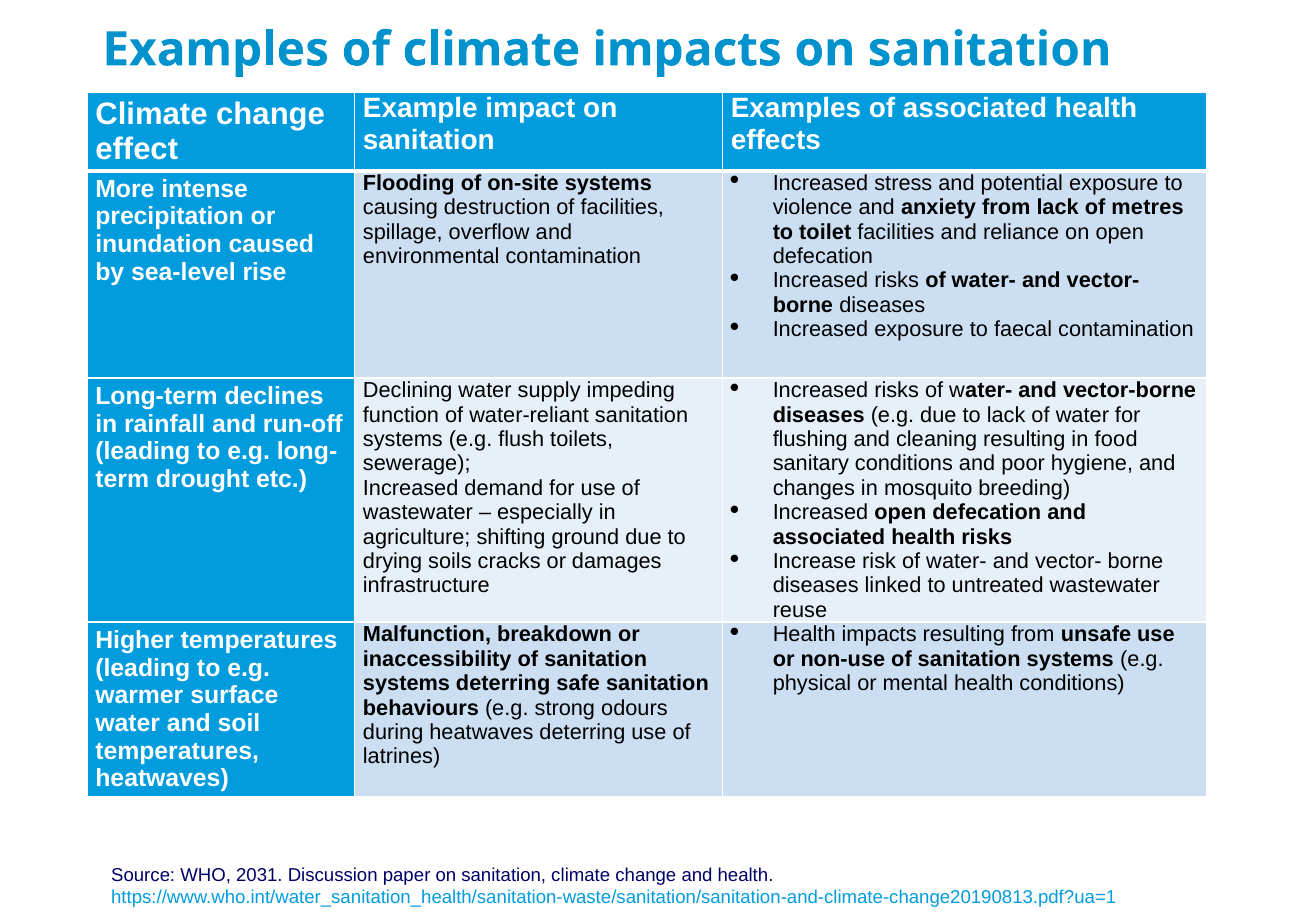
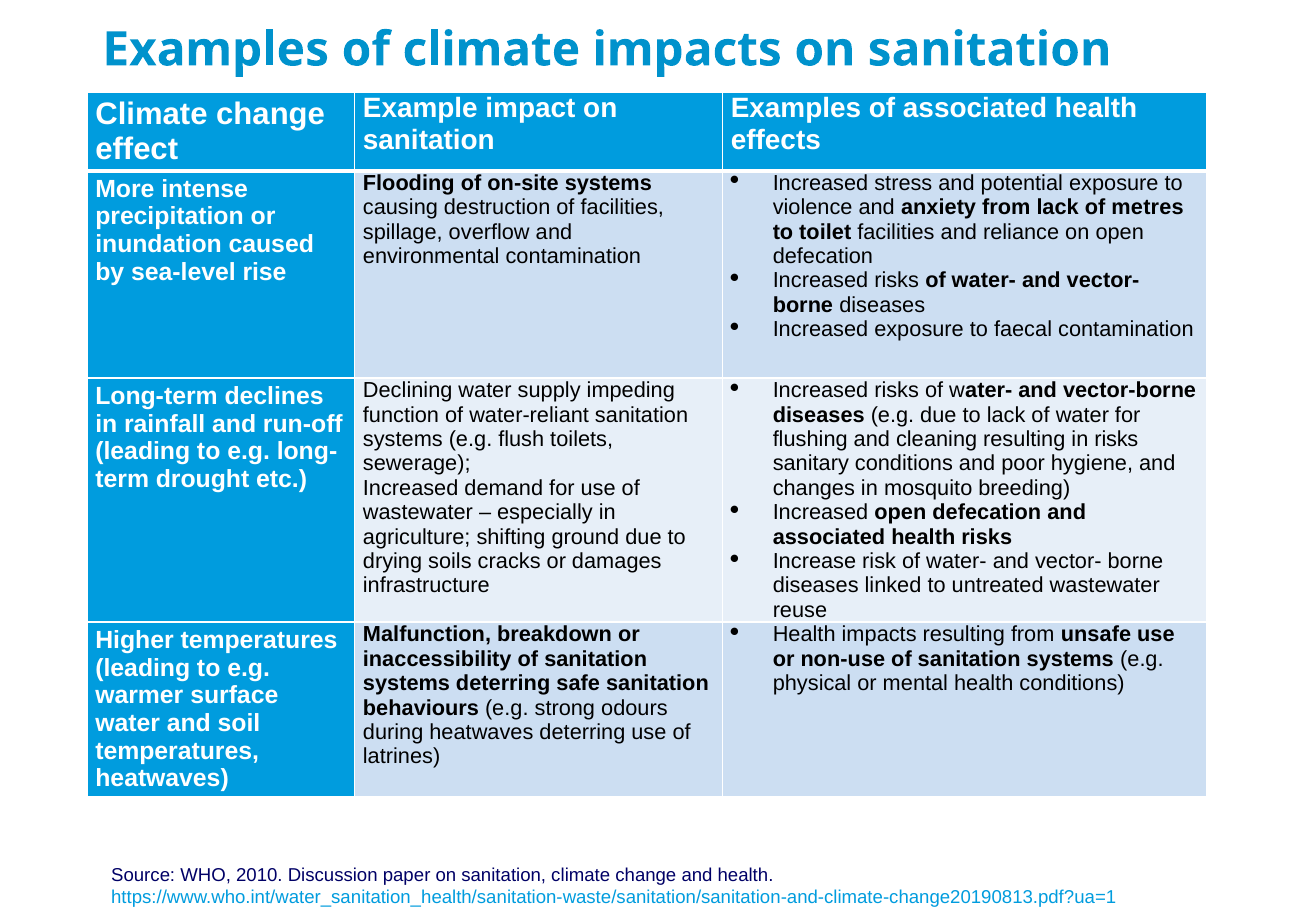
in food: food -> risks (1116, 439)
2031: 2031 -> 2010 (259, 876)
